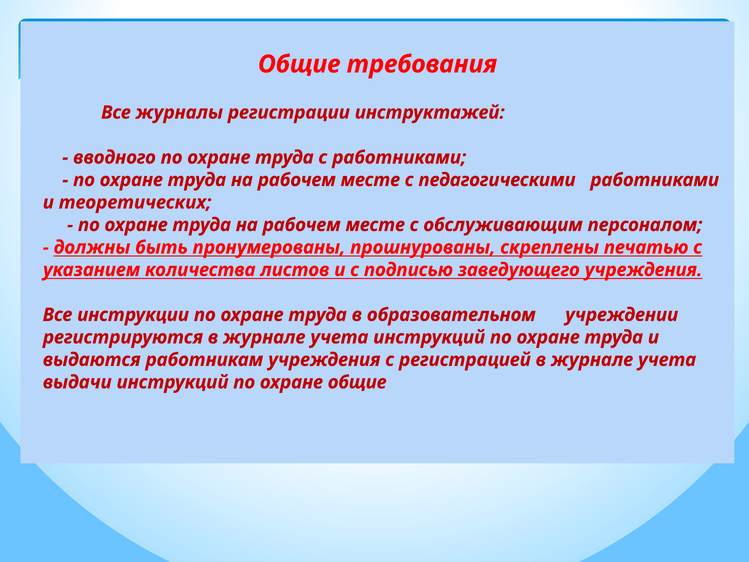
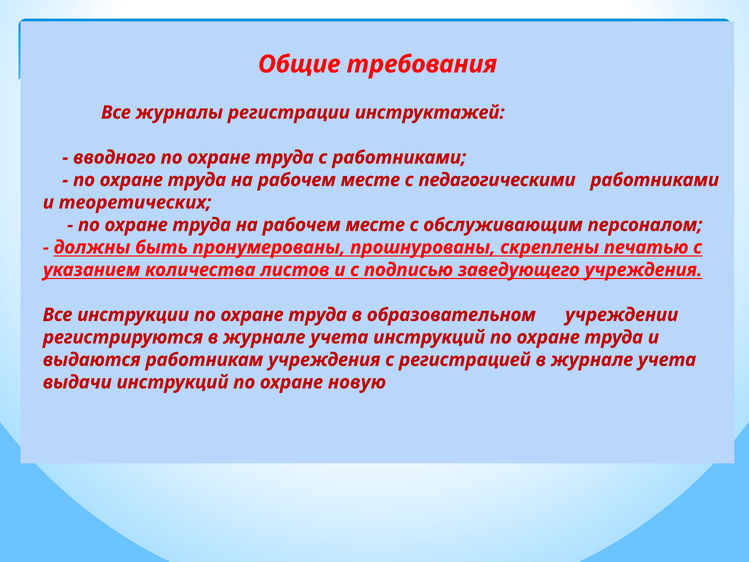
охране общие: общие -> новую (357, 382)
